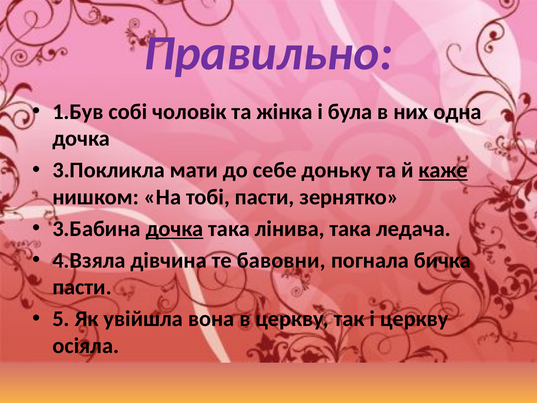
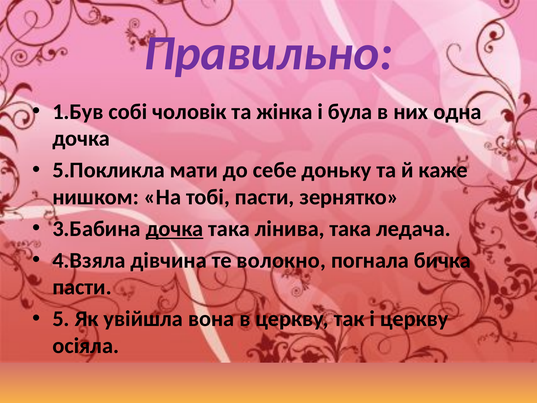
3.Покликла: 3.Покликла -> 5.Покликла (109, 170)
каже underline: present -> none (443, 170)
бавовни: бавовни -> волокно (281, 260)
